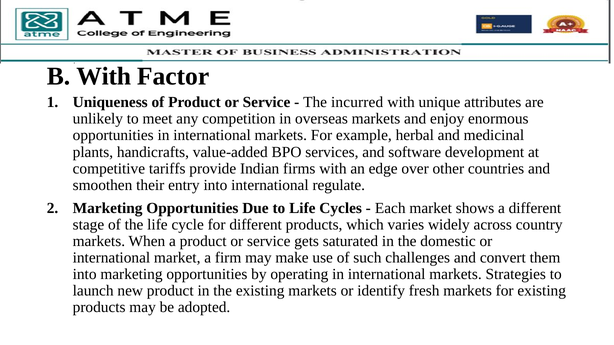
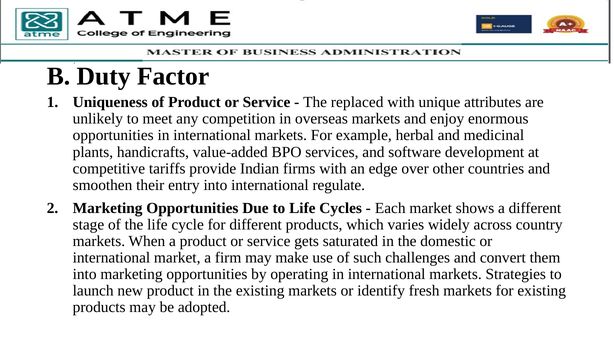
B With: With -> Duty (104, 76)
incurred: incurred -> replaced (357, 102)
